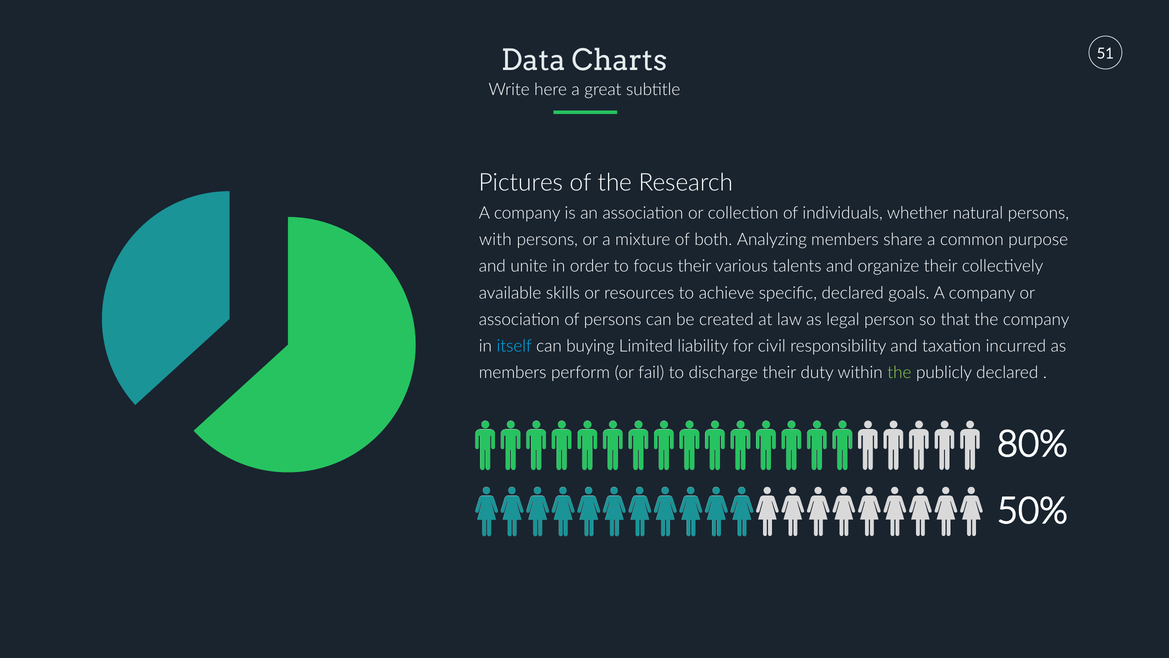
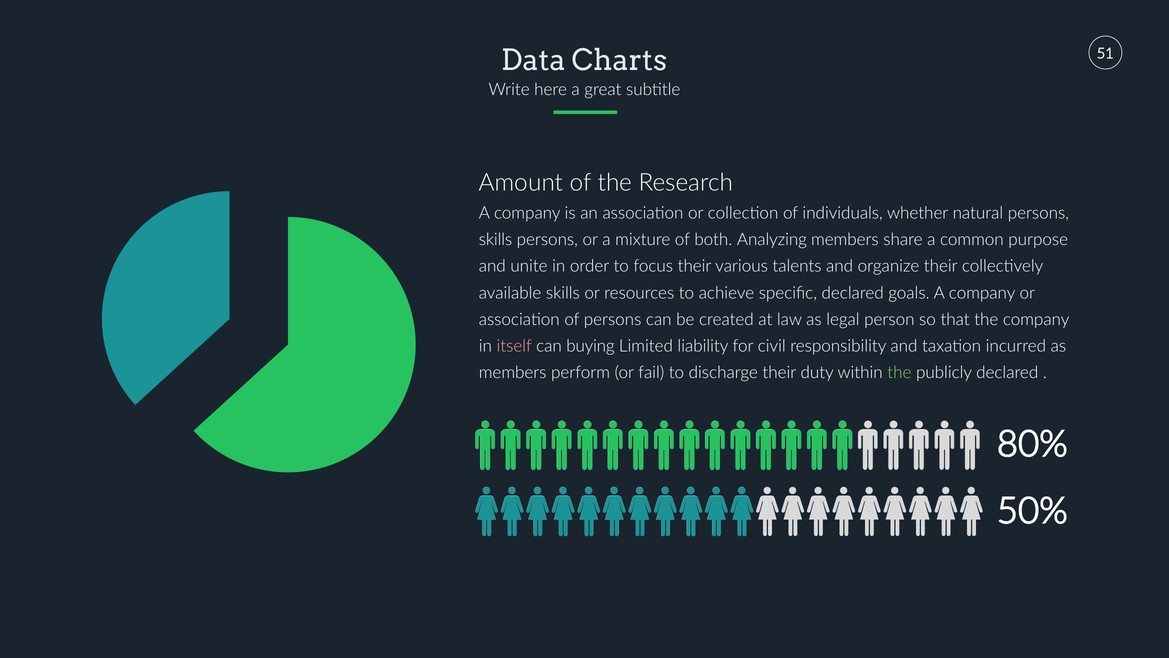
Pictures: Pictures -> Amount (521, 182)
with: with -> skills (496, 240)
itself colour: light blue -> pink (514, 346)
